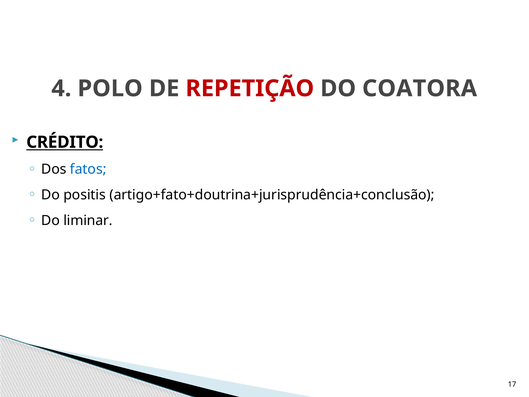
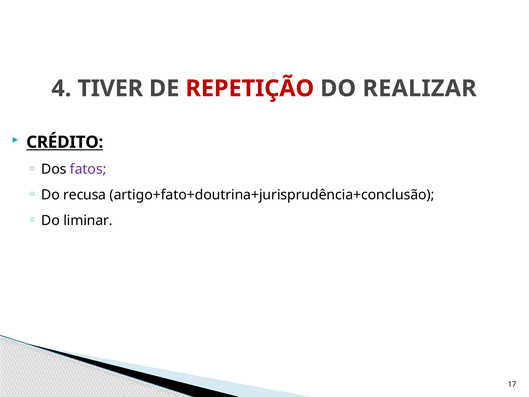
POLO: POLO -> TIVER (110, 88)
COATORA: COATORA -> REALIZAR (420, 88)
fatos colour: blue -> purple (88, 169)
positis: positis -> recusa (85, 195)
